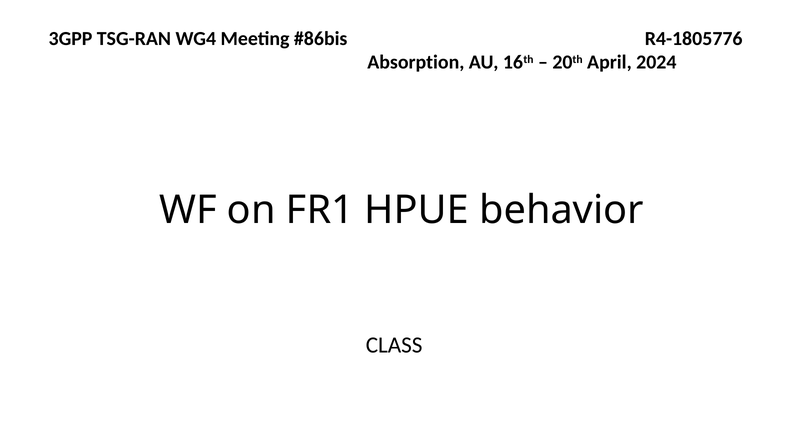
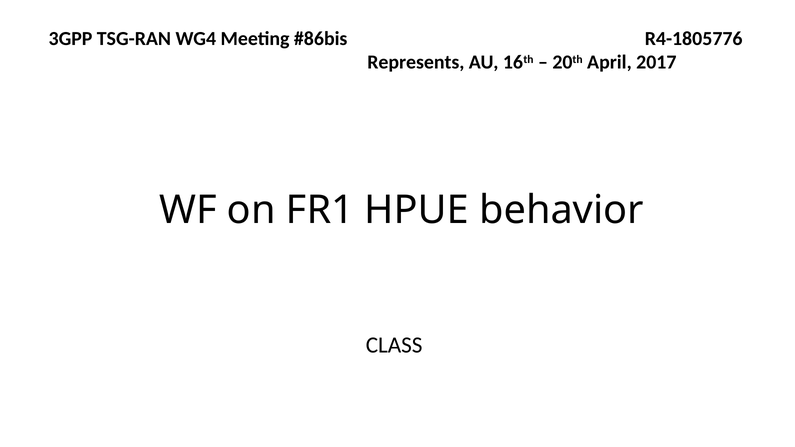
Absorption: Absorption -> Represents (416, 62)
2024: 2024 -> 2017 (656, 62)
